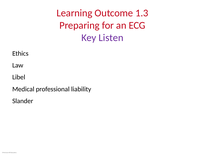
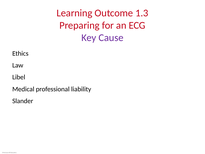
Listen: Listen -> Cause (111, 38)
